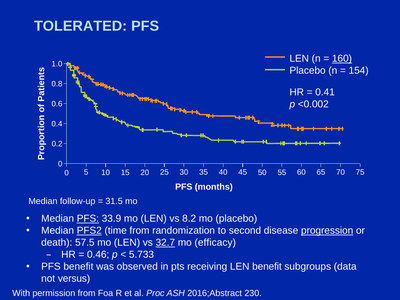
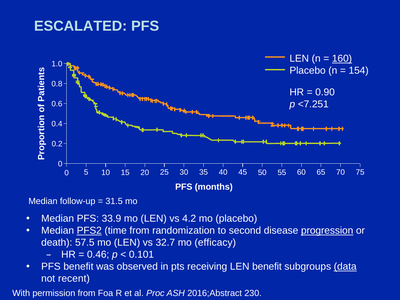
TOLERATED: TOLERATED -> ESCALATED (81, 26)
0.41: 0.41 -> 0.90 (325, 92)
<0.002: <0.002 -> <7.251 (313, 104)
PFS underline: present -> none (88, 219)
8.2: 8.2 -> 4.2 (189, 219)
32.7 underline: present -> none (165, 243)
5.733: 5.733 -> 0.101 (141, 255)
data underline: none -> present (345, 267)
versus: versus -> recent (74, 279)
